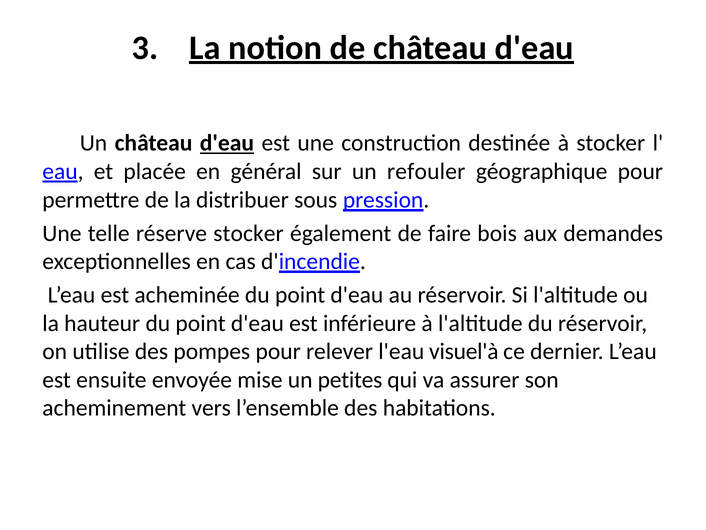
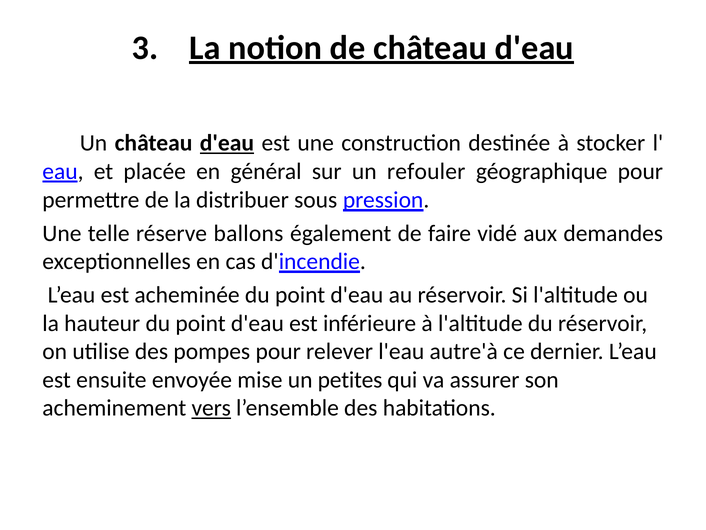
réserve stocker: stocker -> ballons (248, 233)
bois: bois -> vidé (497, 233)
visuel'à: visuel'à -> autre'à (464, 351)
vers underline: none -> present (211, 408)
